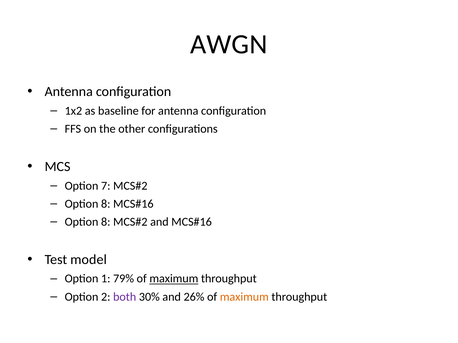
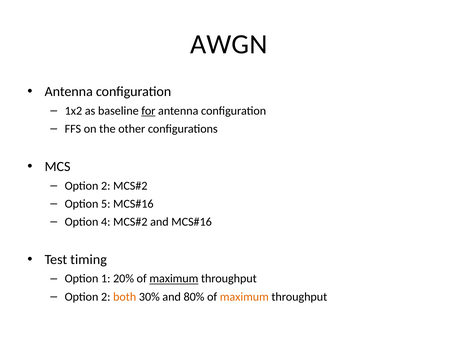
for underline: none -> present (148, 111)
7: 7 -> 2 (106, 186)
8: 8 -> 5 (106, 204)
8: 8 -> 4 (106, 222)
model: model -> timing (89, 260)
79%: 79% -> 20% (124, 279)
both colour: purple -> orange (125, 297)
26%: 26% -> 80% (194, 297)
